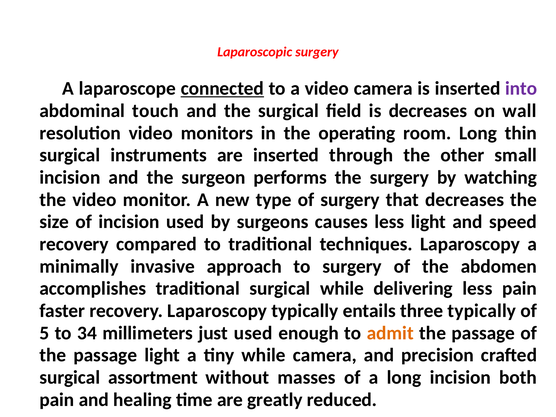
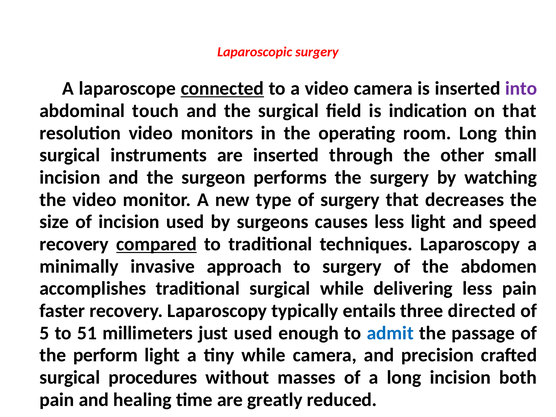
is decreases: decreases -> indication (428, 111)
on wall: wall -> that (520, 111)
compared underline: none -> present (156, 244)
three typically: typically -> directed (482, 311)
34: 34 -> 51 (87, 333)
admit colour: orange -> blue (390, 333)
passage: passage -> perform (105, 355)
assortment: assortment -> procedures (153, 377)
